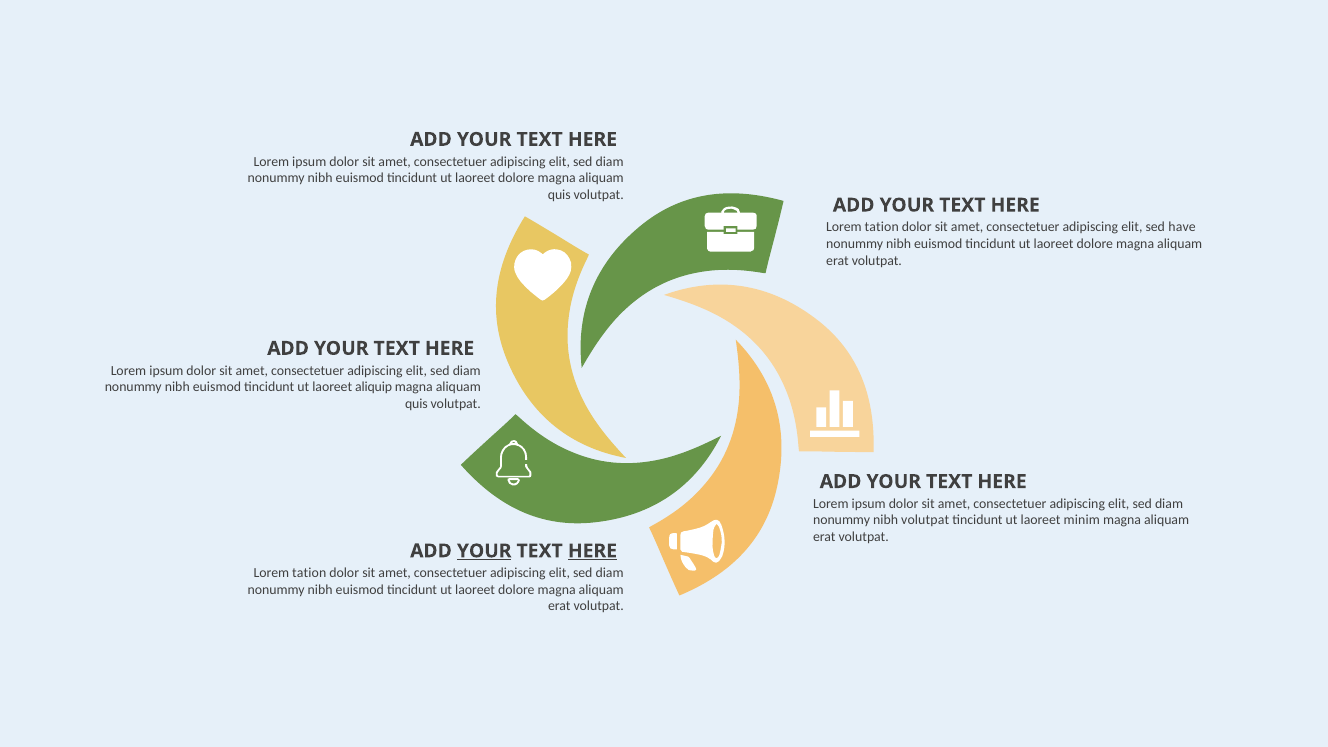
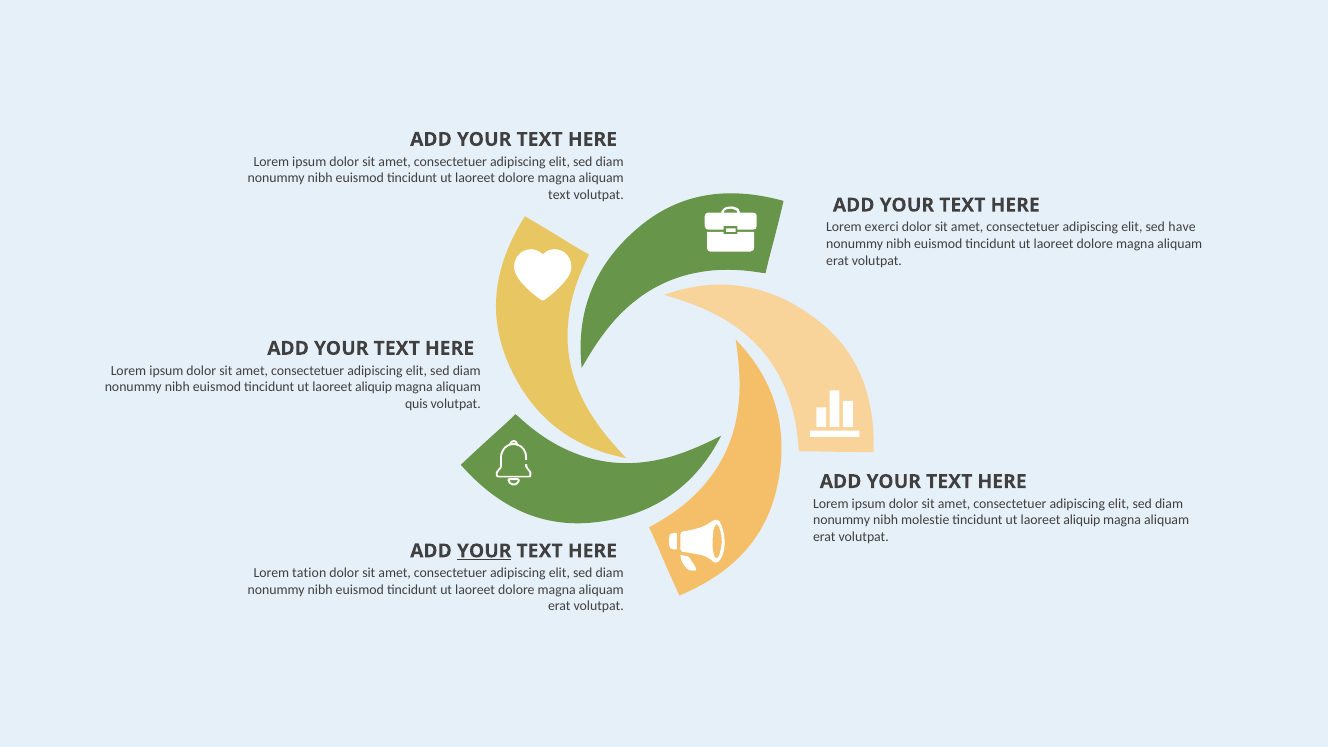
quis: quis -> text (559, 195)
tation: tation -> exerci (882, 227)
nibh volutpat: volutpat -> molestie (925, 520)
minim: minim -> aliquip (1082, 520)
HERE underline: present -> none (592, 551)
